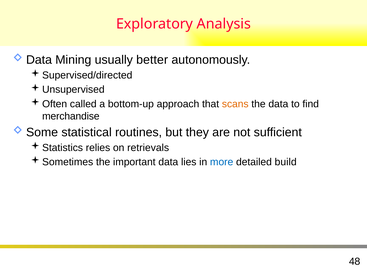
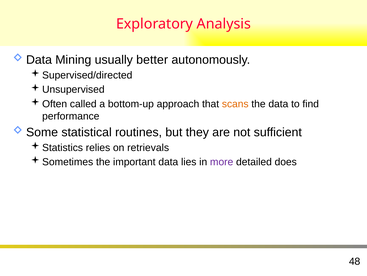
merchandise: merchandise -> performance (71, 116)
more colour: blue -> purple (222, 162)
build: build -> does (286, 162)
